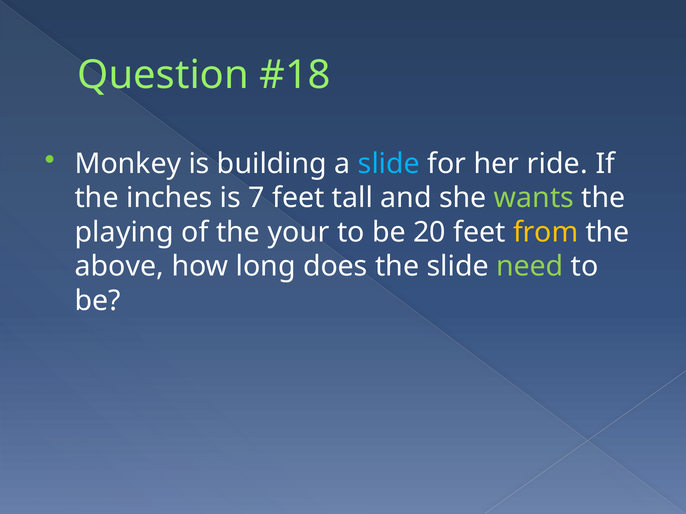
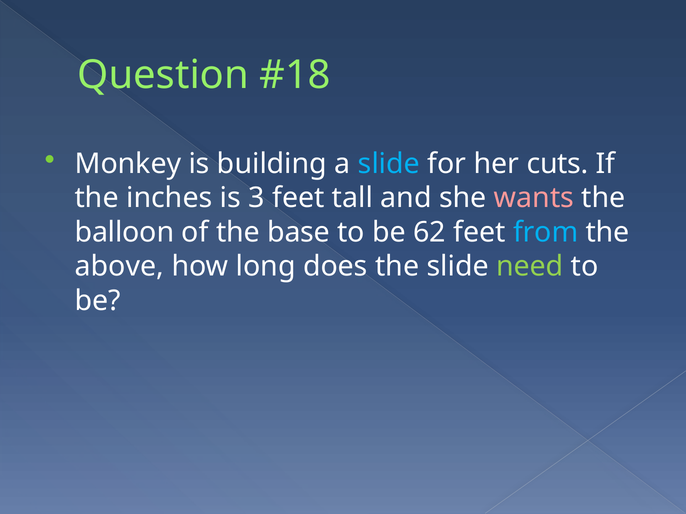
ride: ride -> cuts (558, 164)
7: 7 -> 3 (257, 198)
wants colour: light green -> pink (534, 198)
playing: playing -> balloon (124, 232)
your: your -> base (299, 232)
20: 20 -> 62 (429, 232)
from colour: yellow -> light blue (546, 232)
